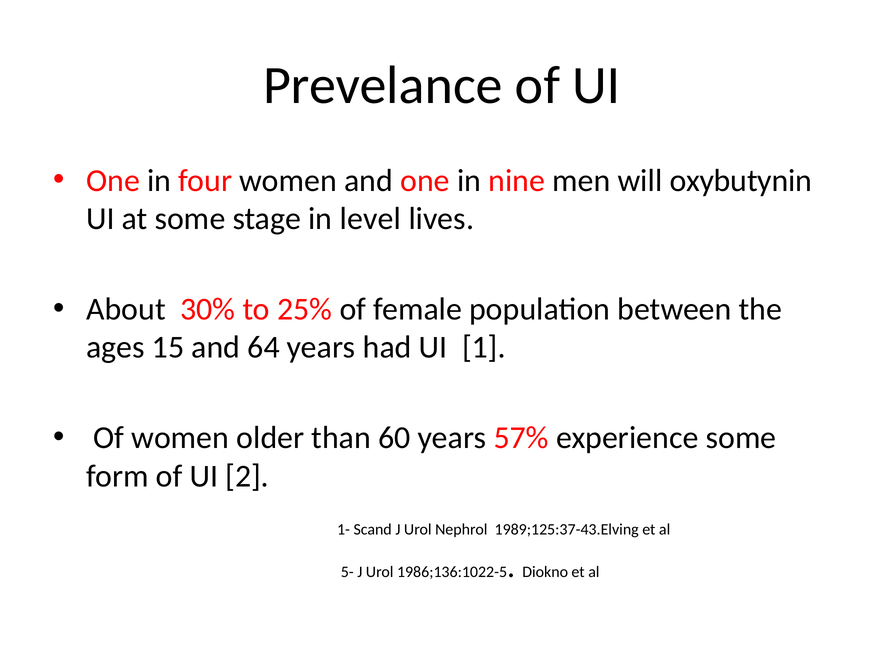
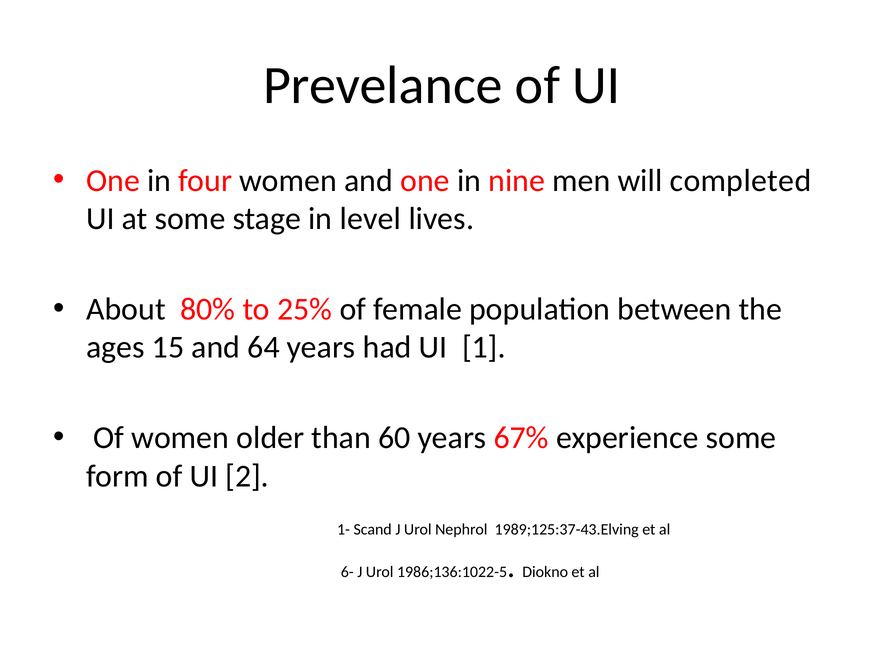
oxybutynin: oxybutynin -> completed (741, 181)
30%: 30% -> 80% (208, 309)
57%: 57% -> 67% (521, 438)
5-: 5- -> 6- (347, 572)
